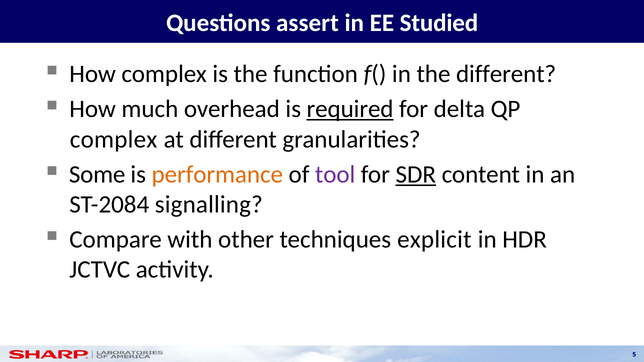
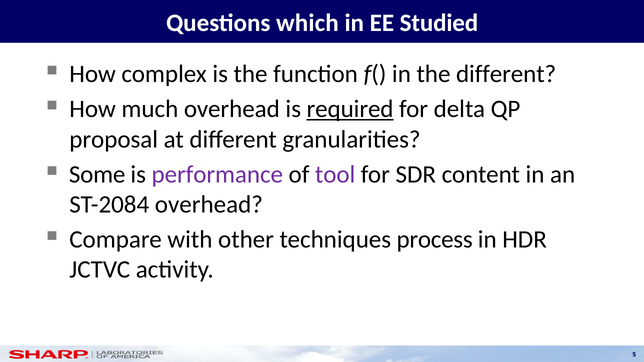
assert: assert -> which (307, 23)
complex: complex -> proposal (114, 139)
performance colour: orange -> purple (217, 174)
SDR underline: present -> none (416, 174)
ST-2084 signalling: signalling -> overhead (209, 205)
explicit: explicit -> process (435, 240)
